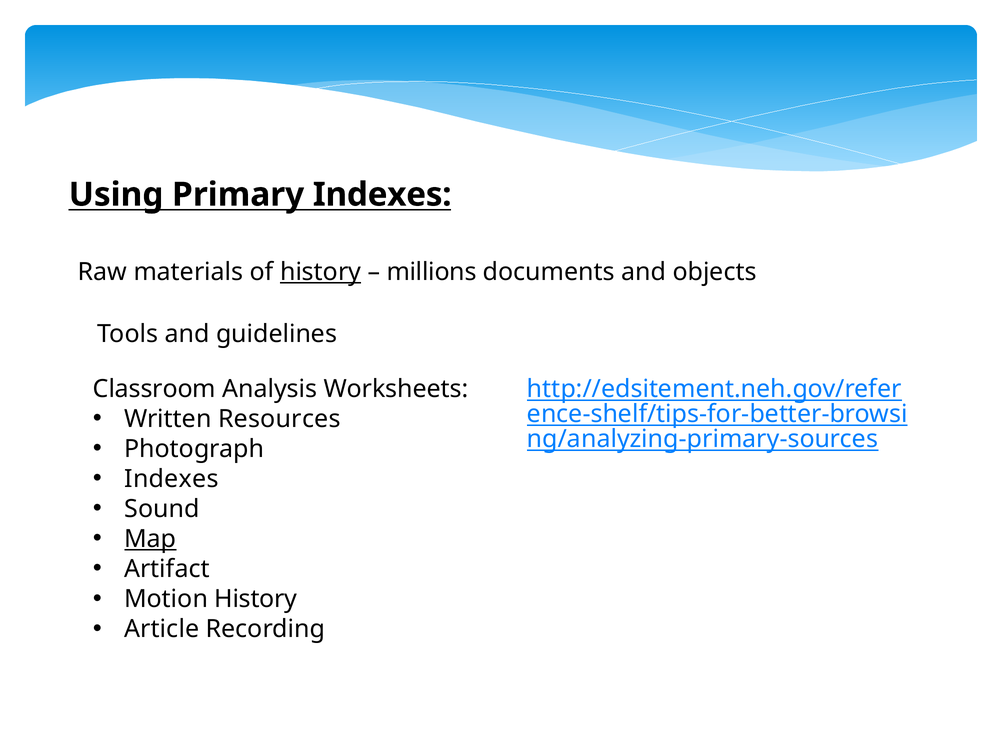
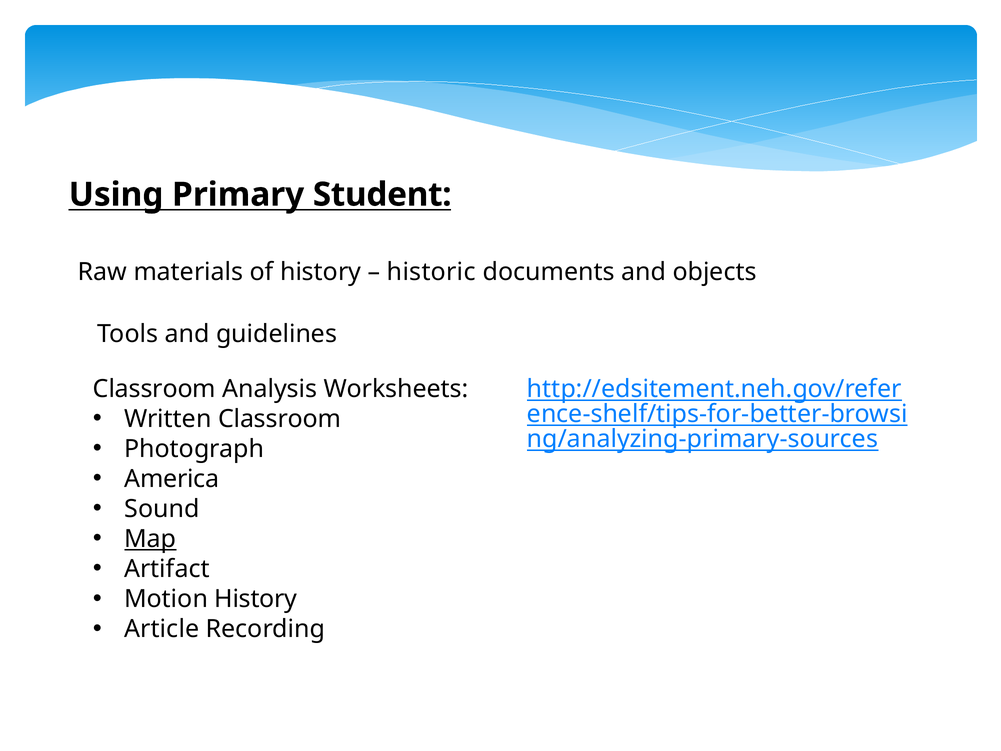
Primary Indexes: Indexes -> Student (382, 195)
history underline: present -> none (321, 272)
millions: millions -> historic (431, 272)
Written Resources: Resources -> Classroom (280, 419)
Indexes: Indexes -> America (172, 479)
